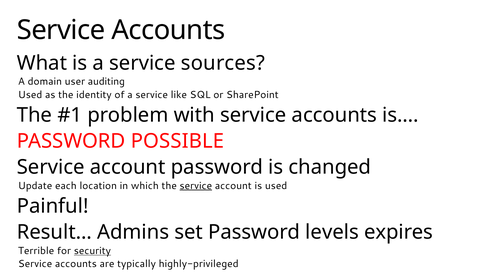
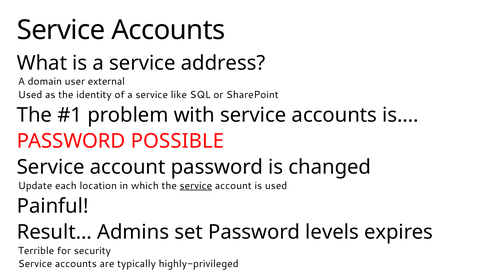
sources: sources -> address (223, 63)
auditing: auditing -> external (106, 82)
security underline: present -> none (92, 251)
